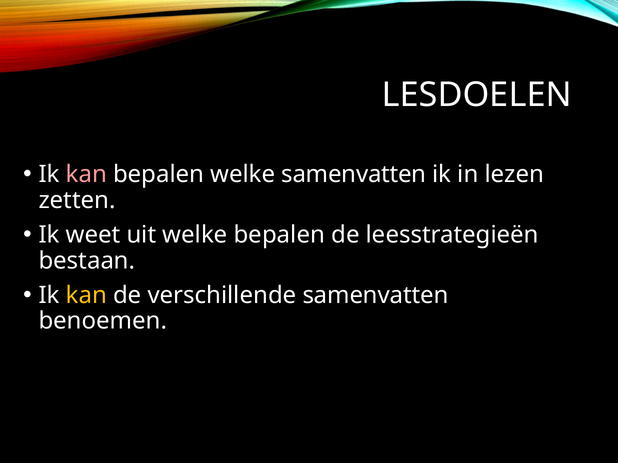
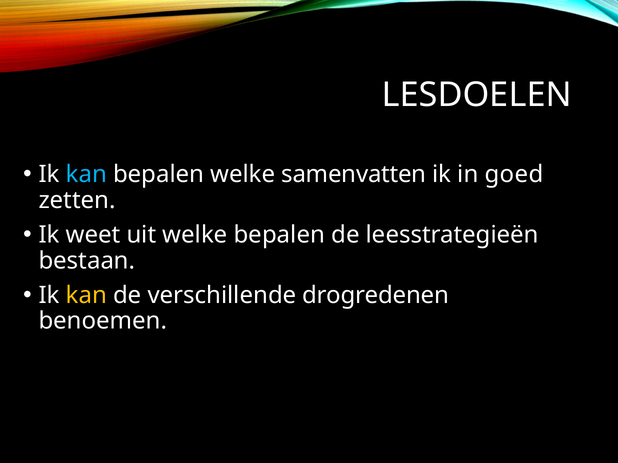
kan colour: pink -> light blue (86, 175)
lezen: lezen -> goed (514, 175)
verschillende samenvatten: samenvatten -> drogredenen (376, 295)
